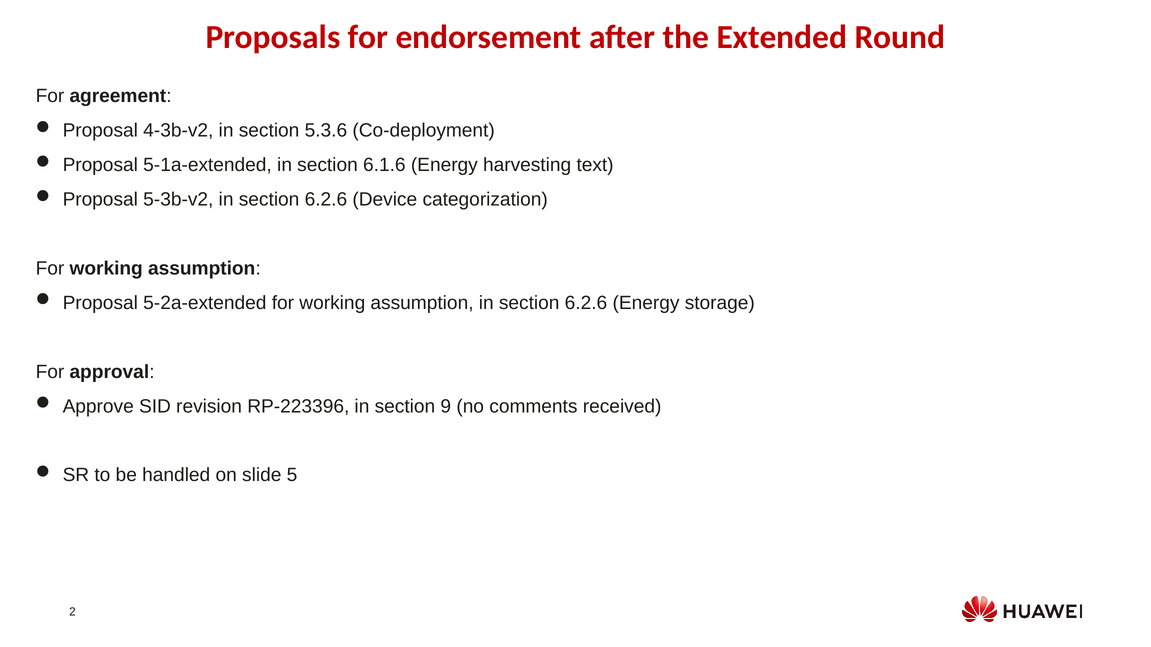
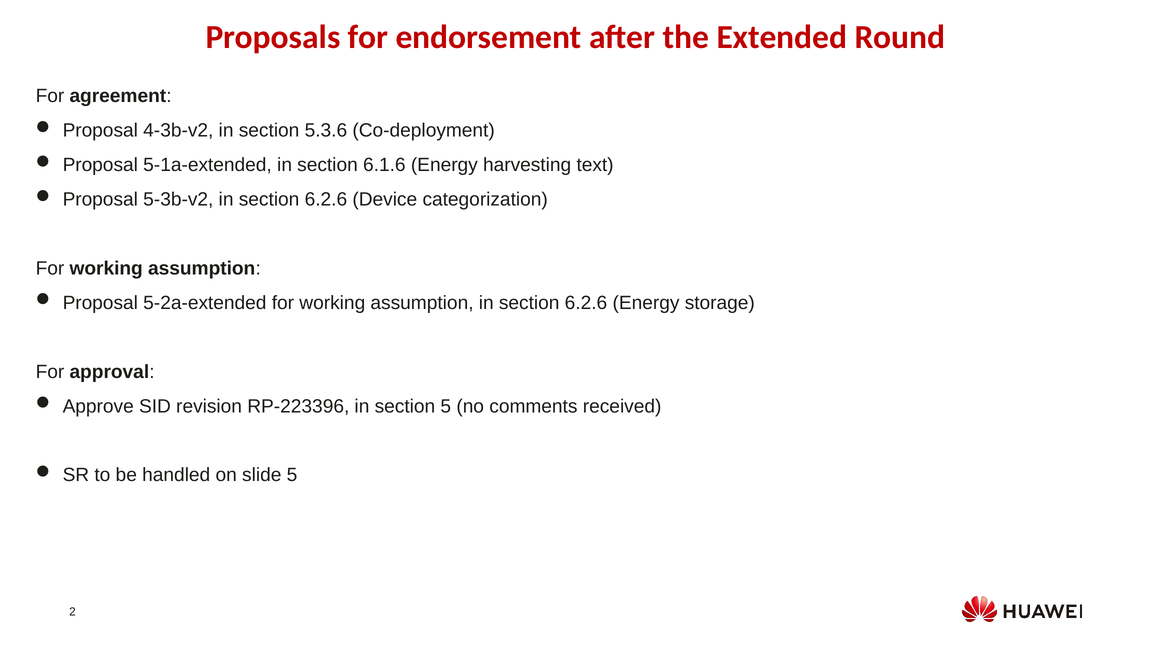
section 9: 9 -> 5 (446, 406)
